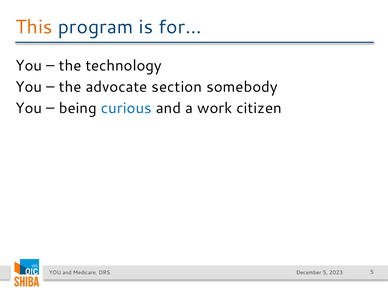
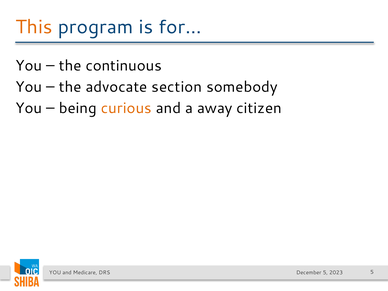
technology: technology -> continuous (124, 66)
curious colour: blue -> orange (126, 108)
work: work -> away (215, 108)
